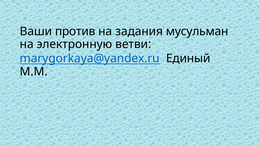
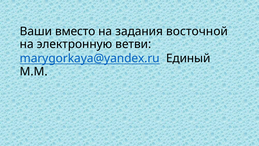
против: против -> вместо (75, 31)
мусульман: мусульман -> восточной (197, 31)
